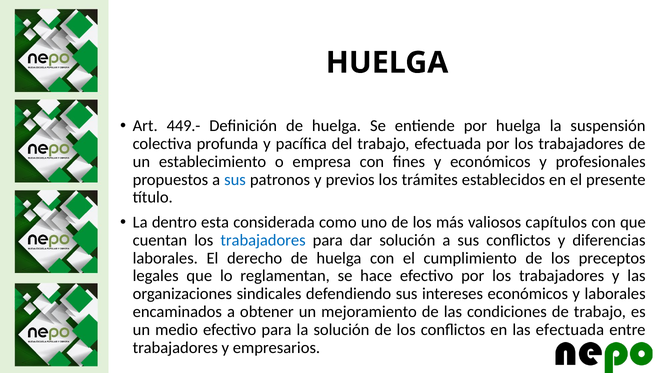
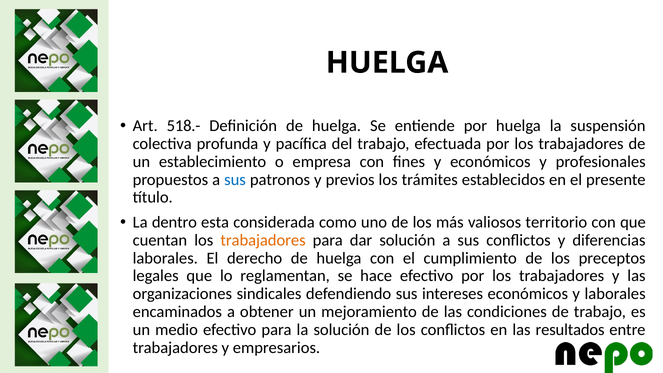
449.-: 449.- -> 518.- (184, 126)
capítulos: capítulos -> territorio (556, 222)
trabajadores colour: blue -> orange (263, 240)
las efectuada: efectuada -> resultados (570, 330)
